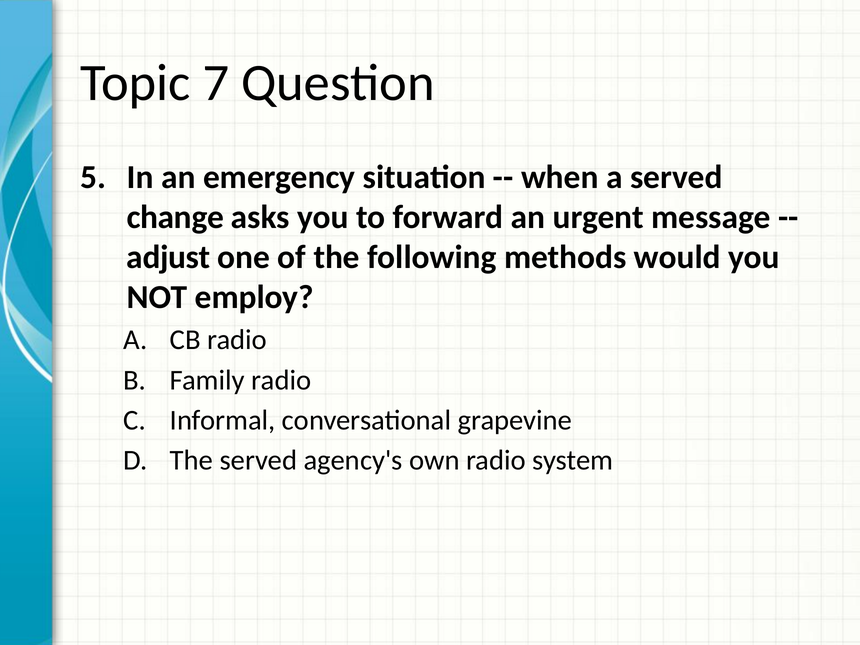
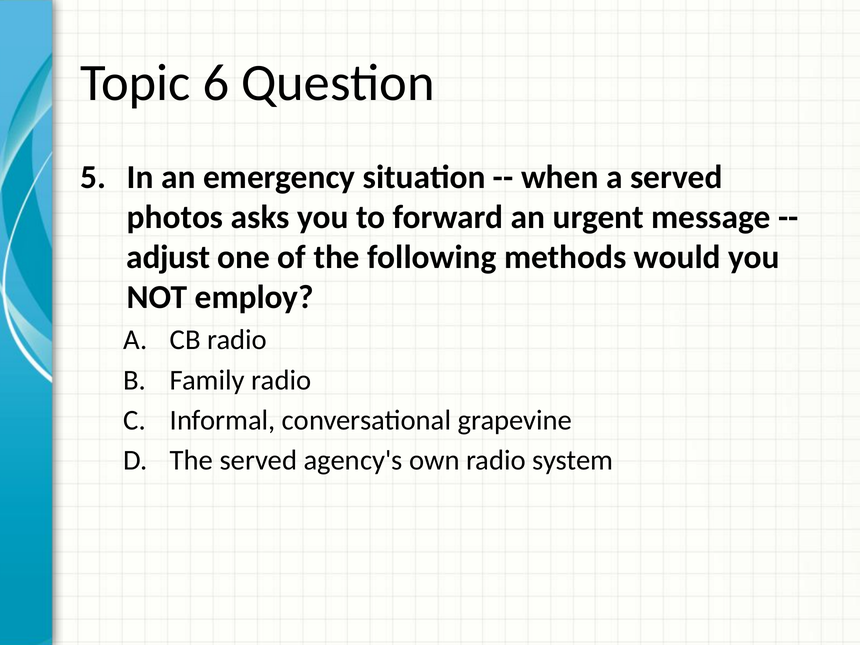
7: 7 -> 6 (216, 83)
change: change -> photos (175, 217)
